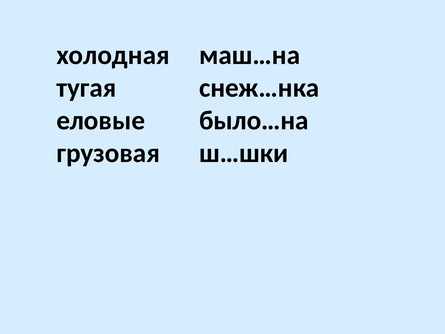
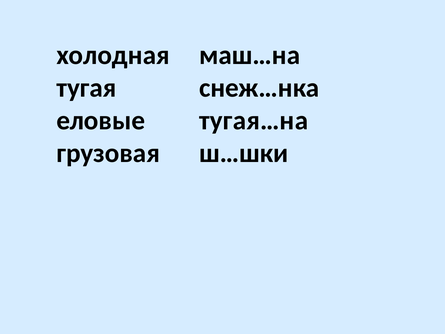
было…на: было…на -> тугая…на (254, 120)
